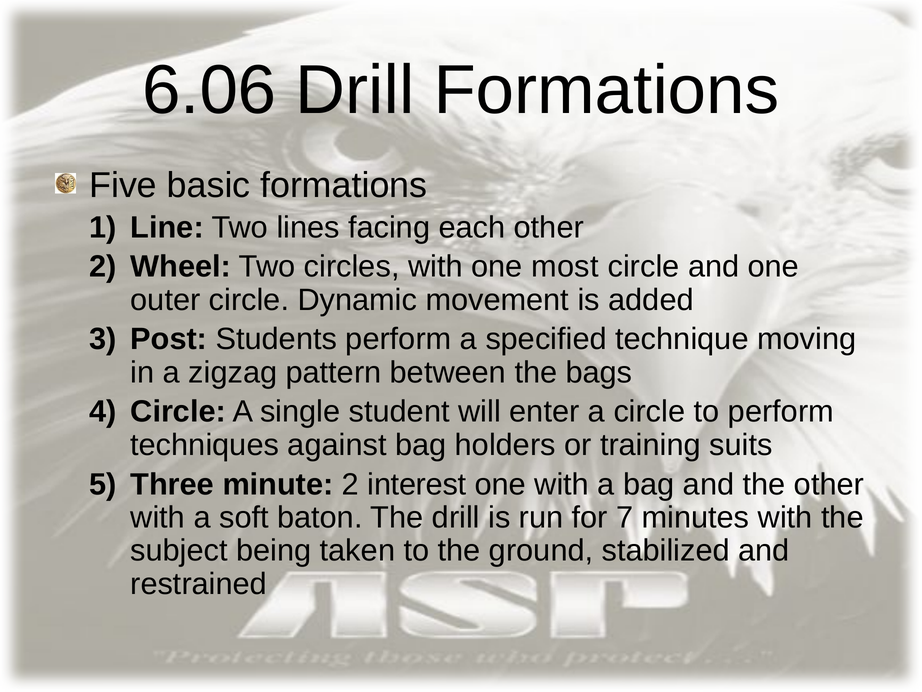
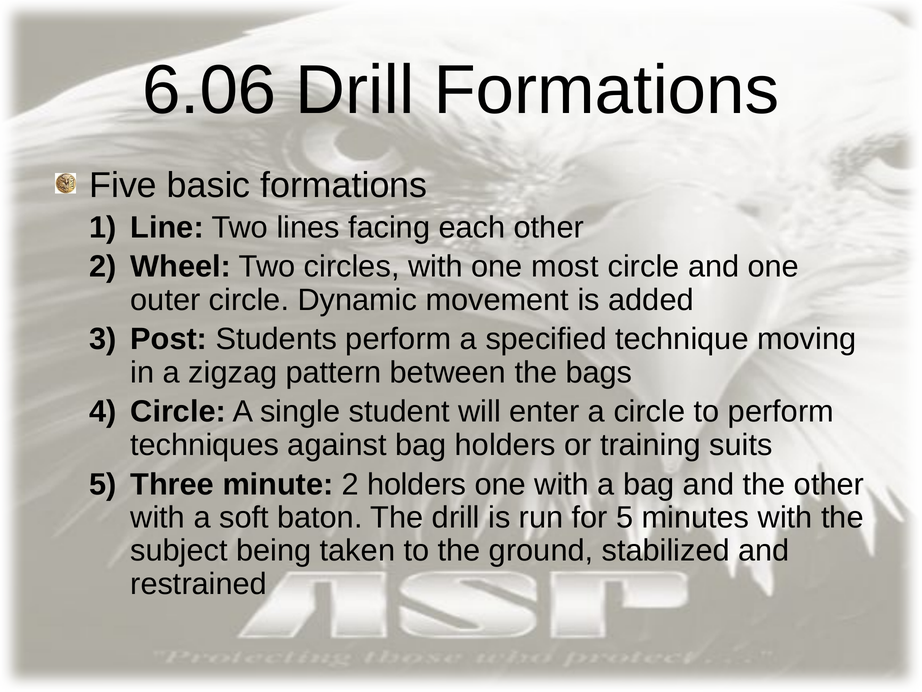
2 interest: interest -> holders (417, 484)
for 7: 7 -> 5 (625, 517)
